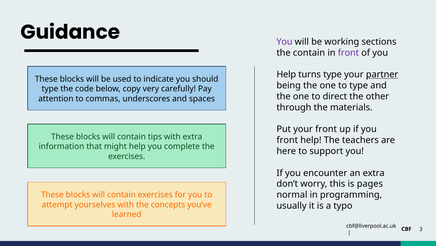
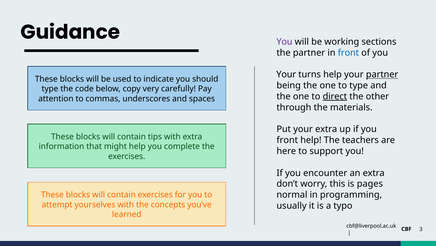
the contain: contain -> partner (309, 53)
front colour: purple -> blue (348, 53)
Help: Help -> Your (286, 74)
turns type: type -> help (333, 74)
direct underline: none -> present (335, 96)
your front: front -> extra (326, 129)
